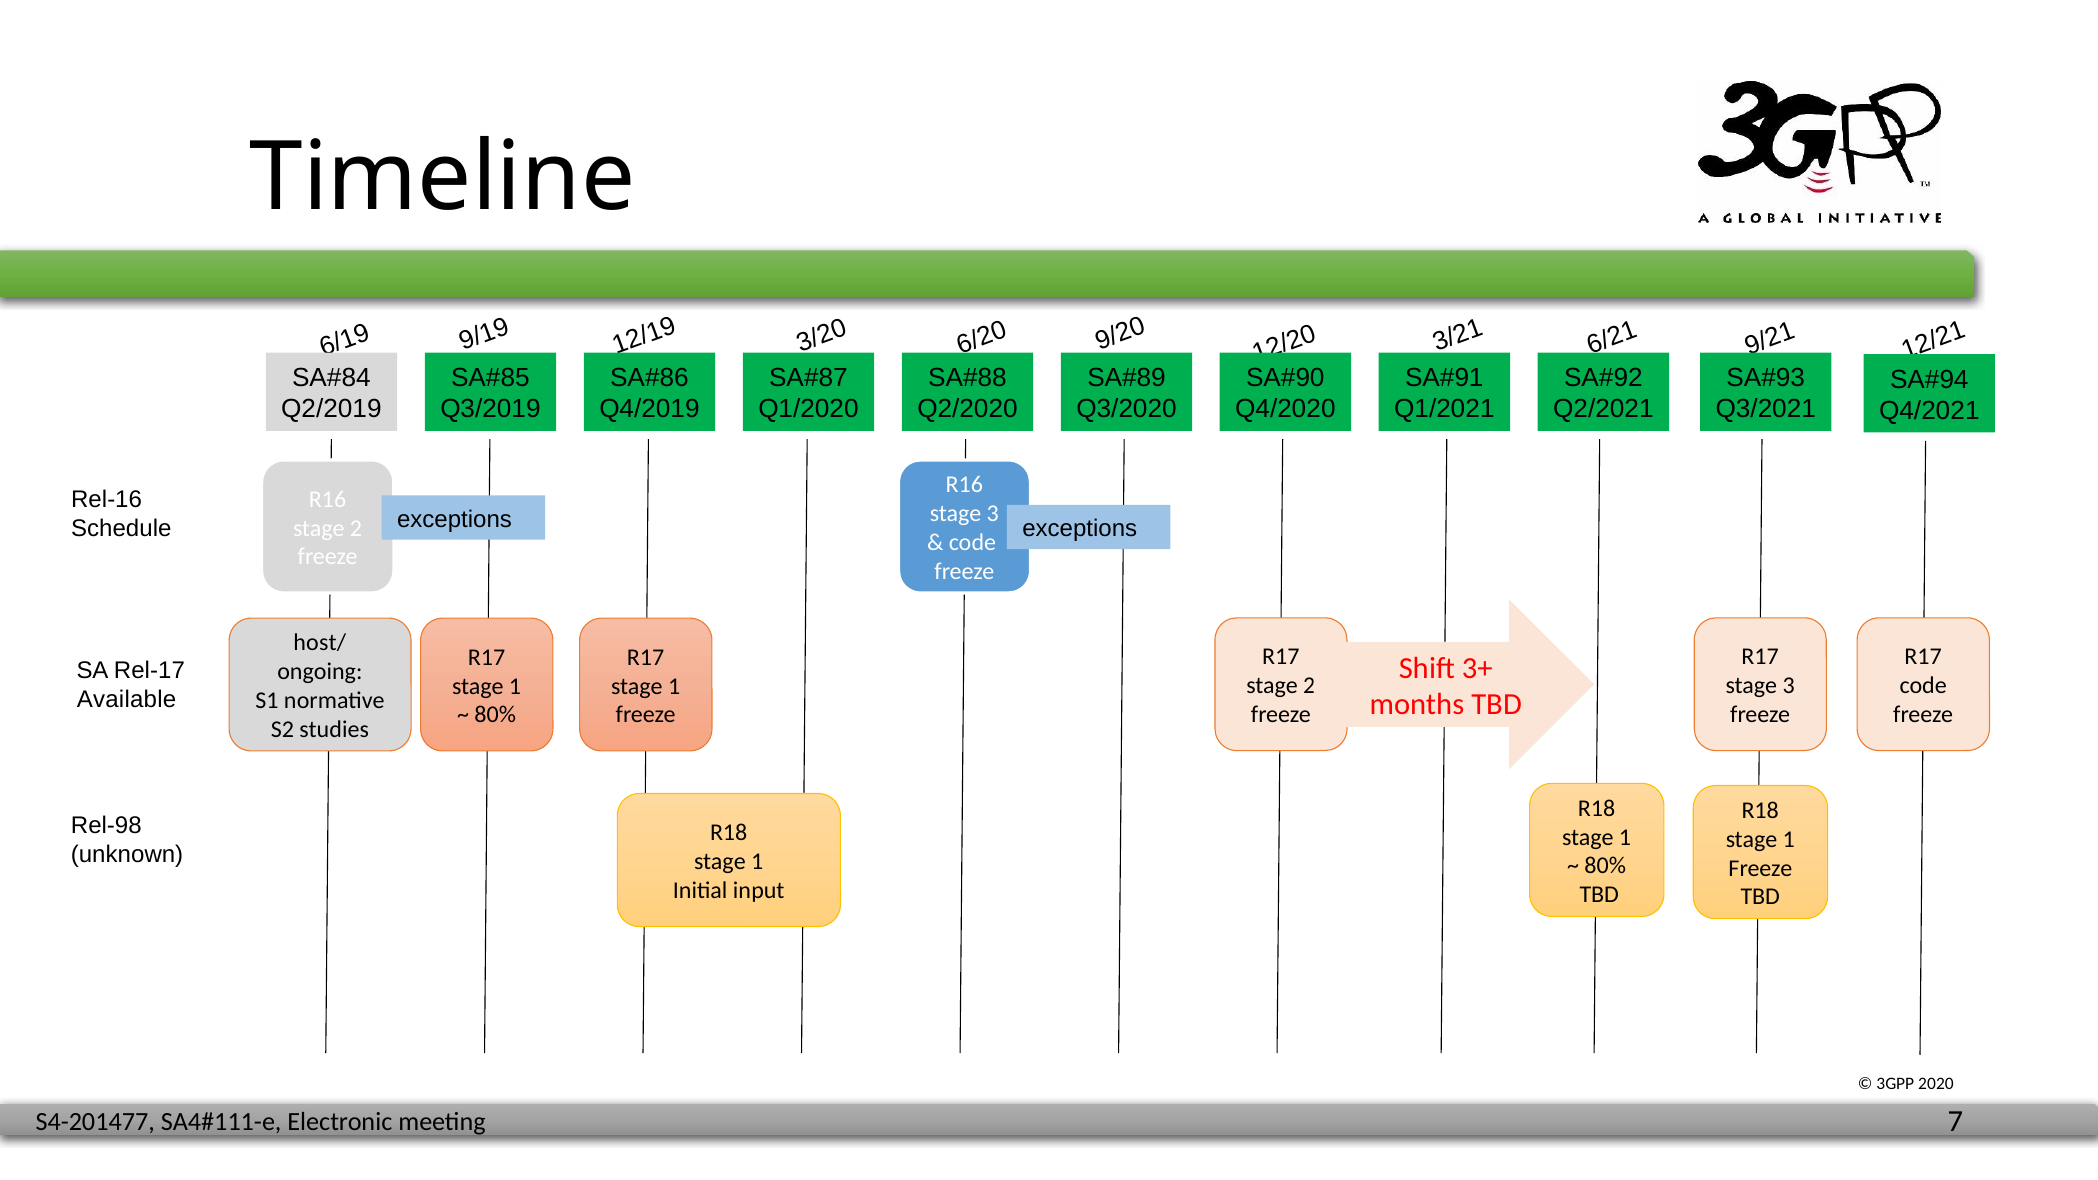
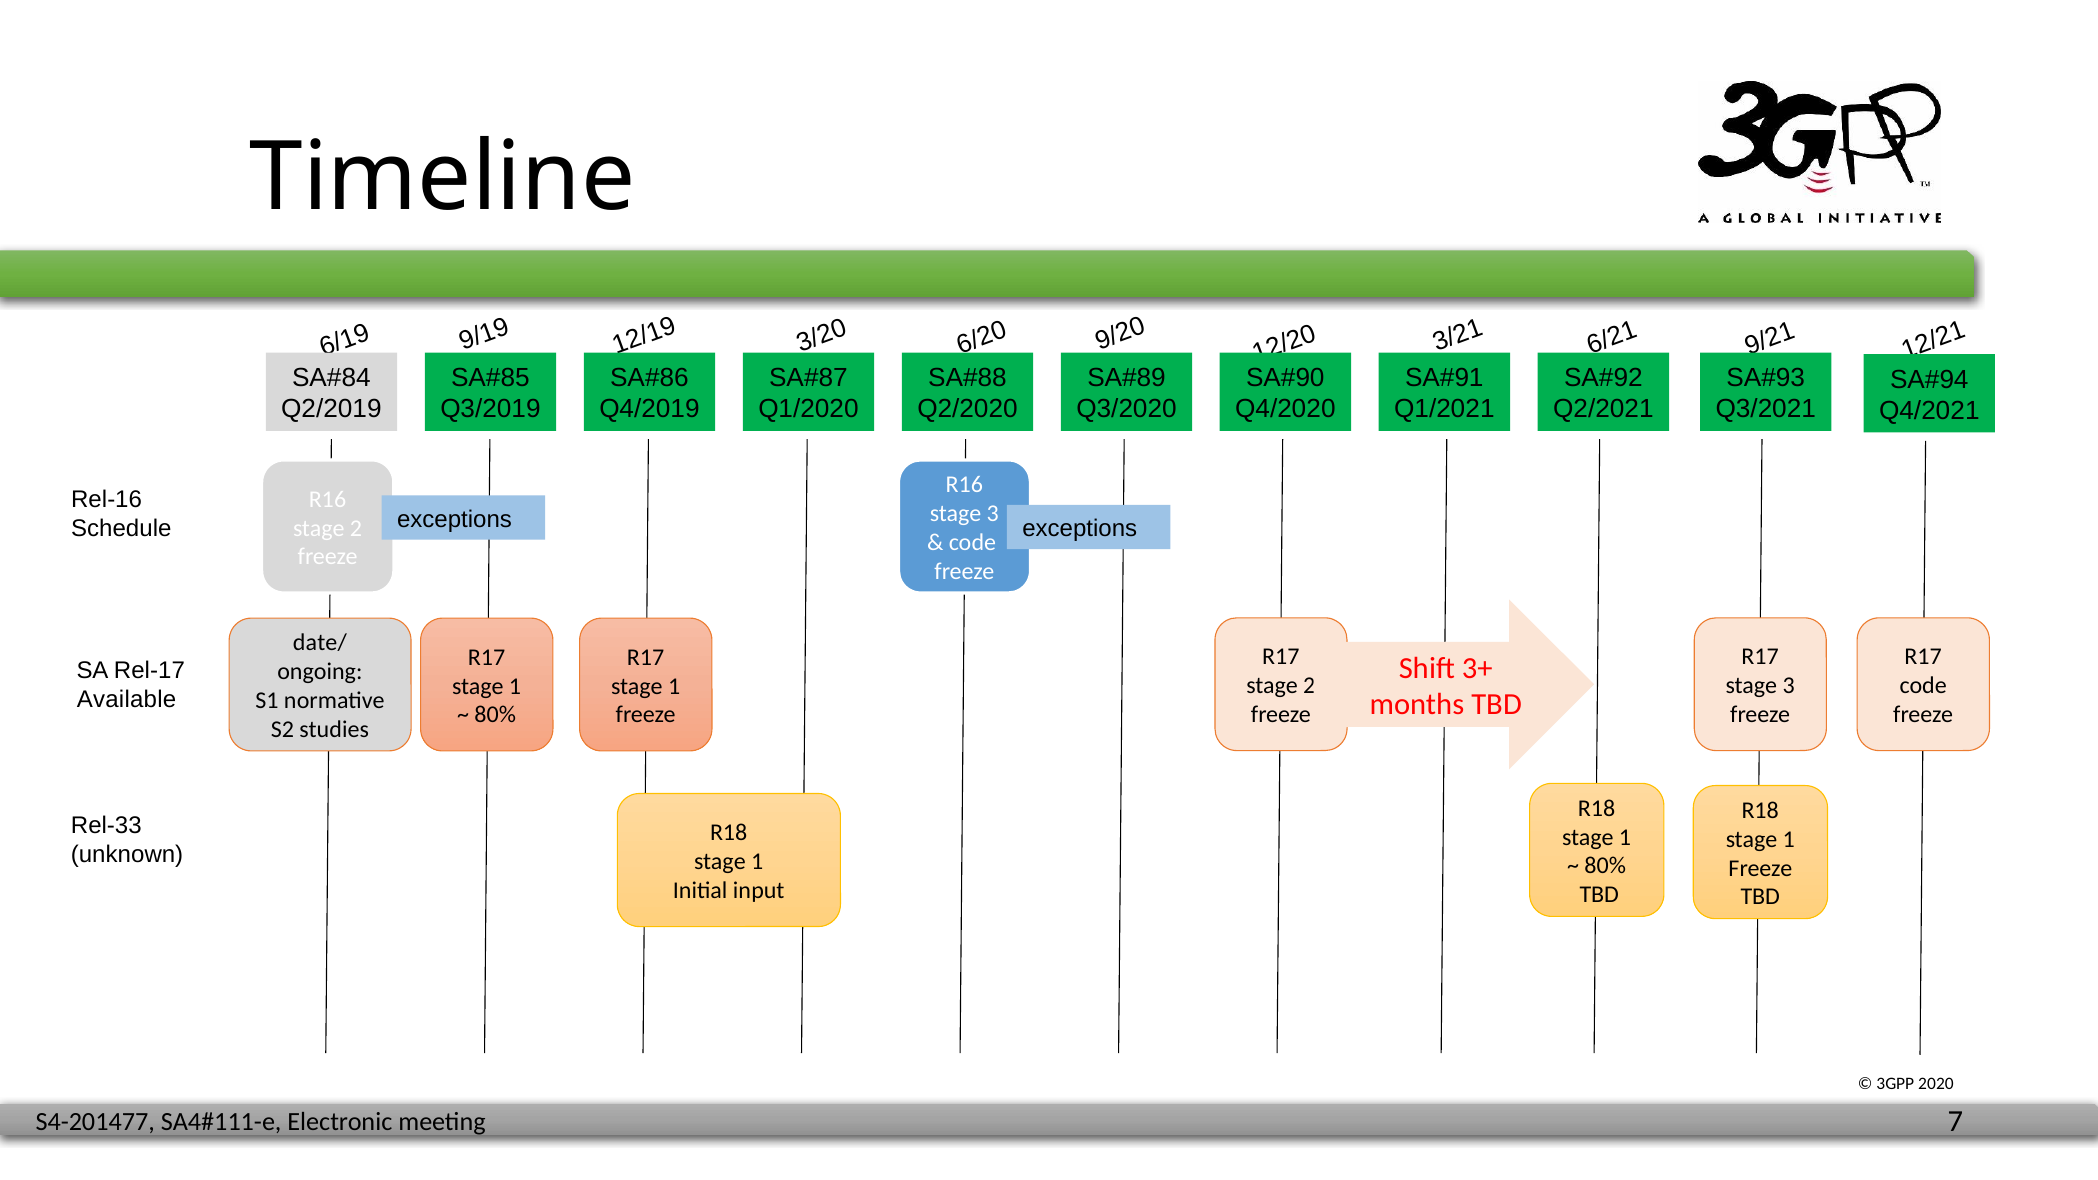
host/: host/ -> date/ (320, 643)
Rel-98: Rel-98 -> Rel-33 (106, 826)
